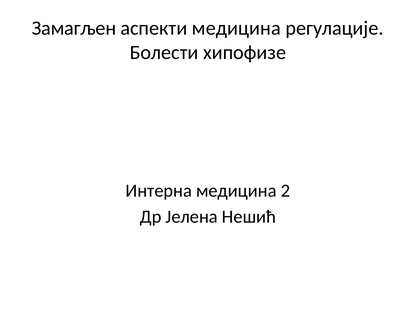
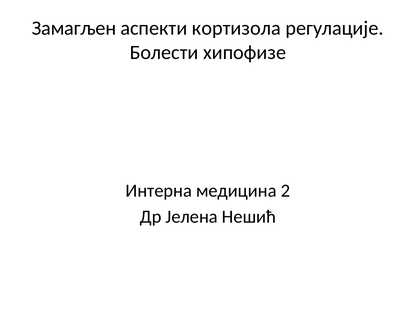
аспекти медицина: медицина -> кортизола (236, 28)
